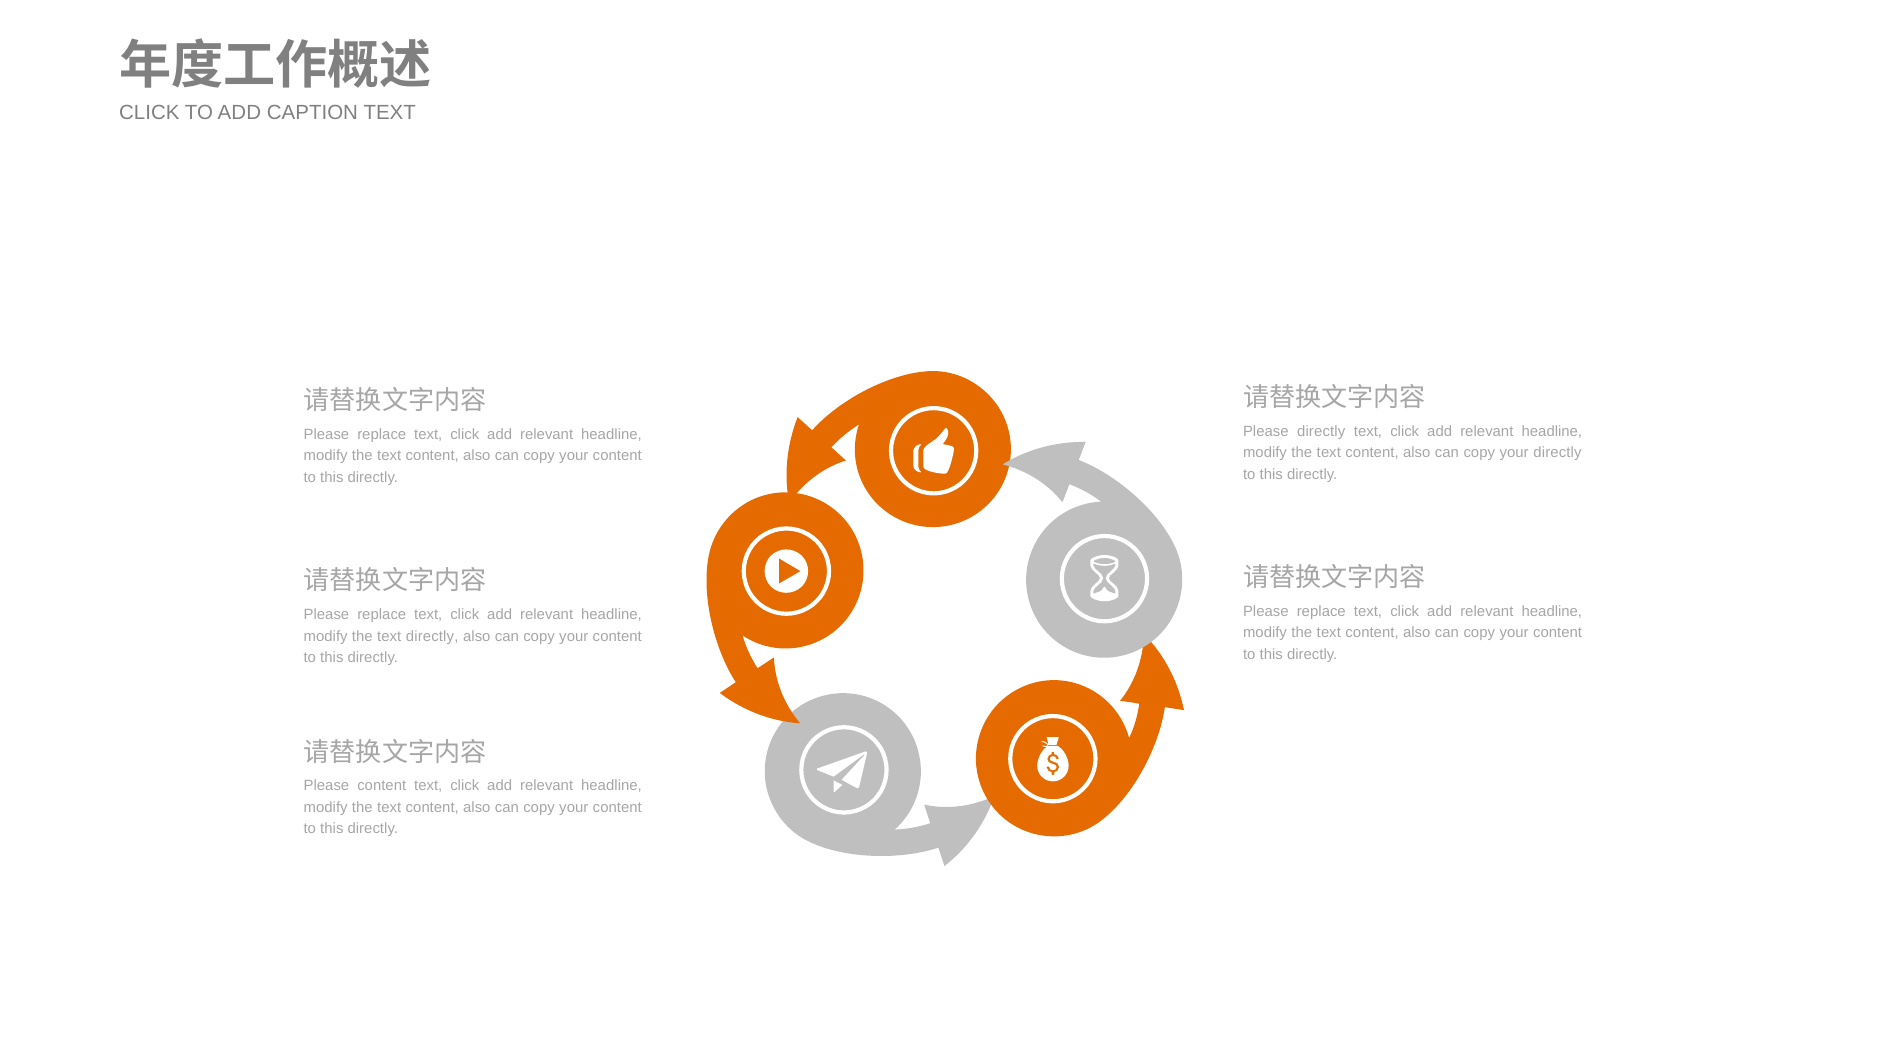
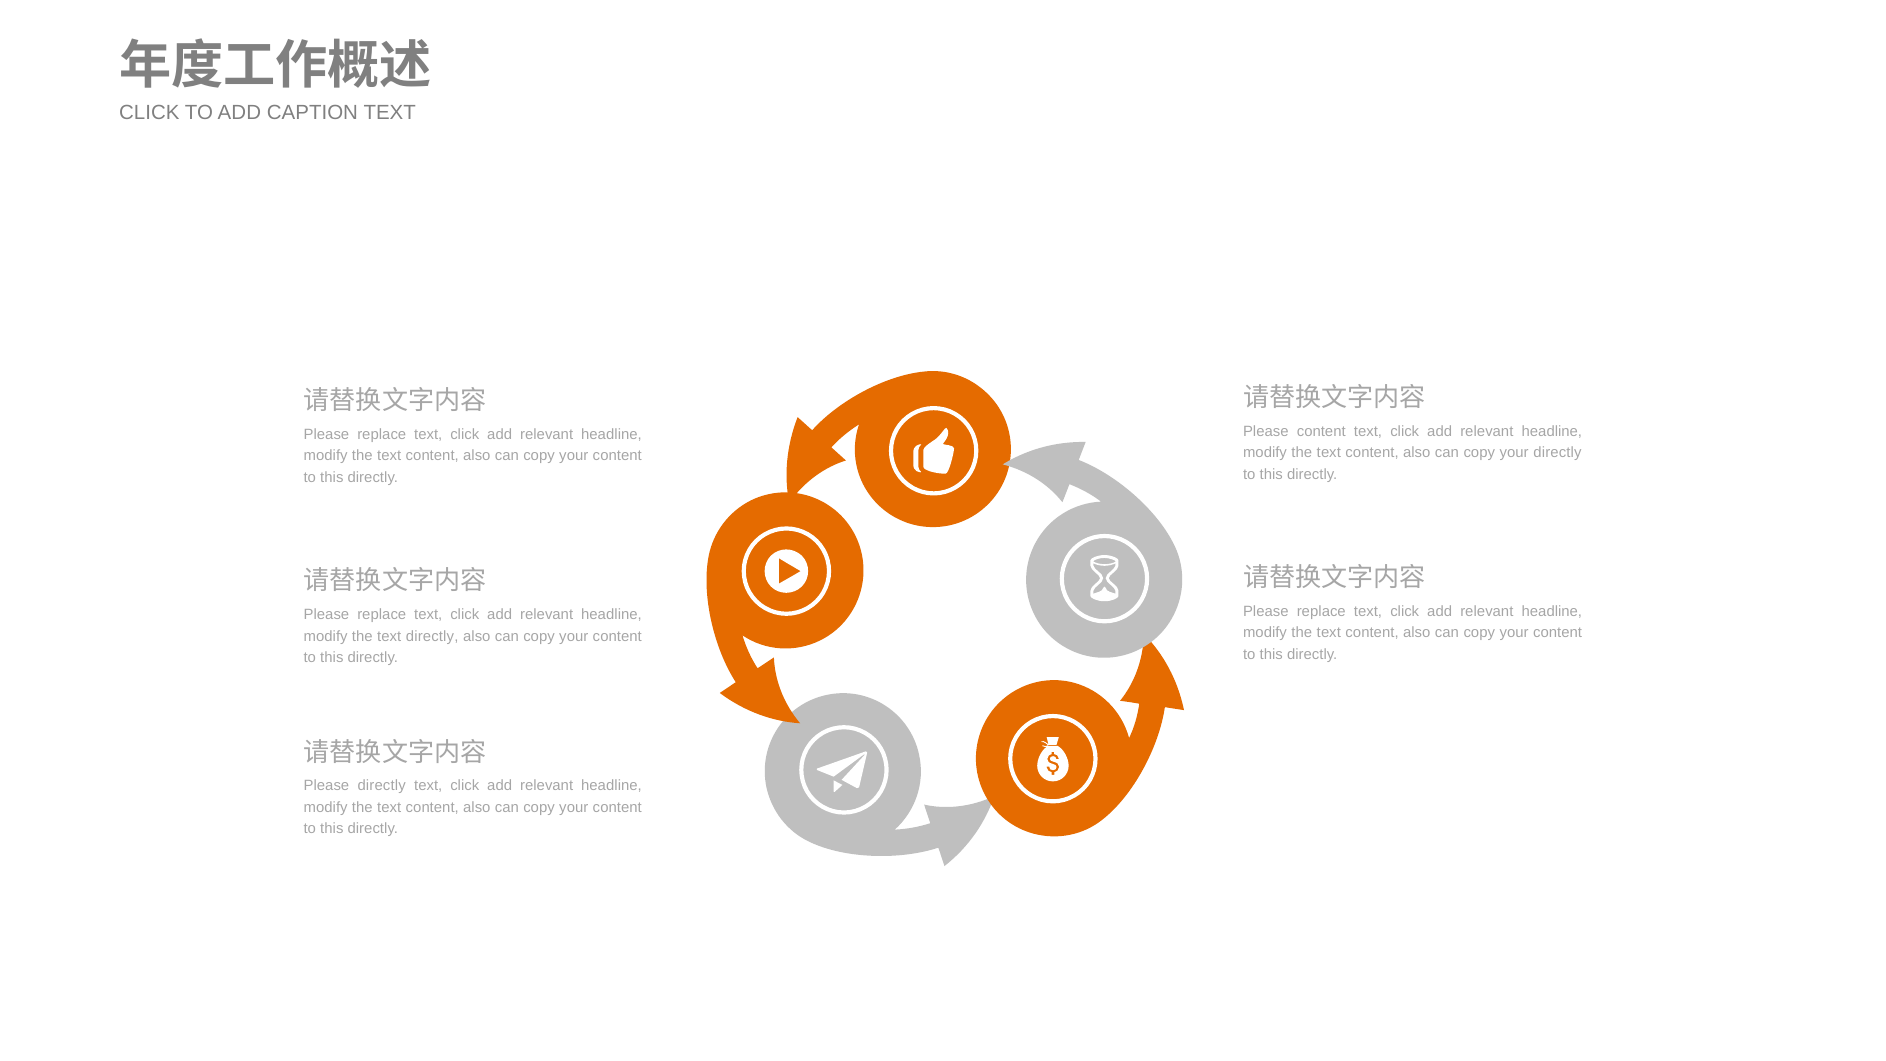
Please directly: directly -> content (1321, 432)
Please content: content -> directly (382, 786)
